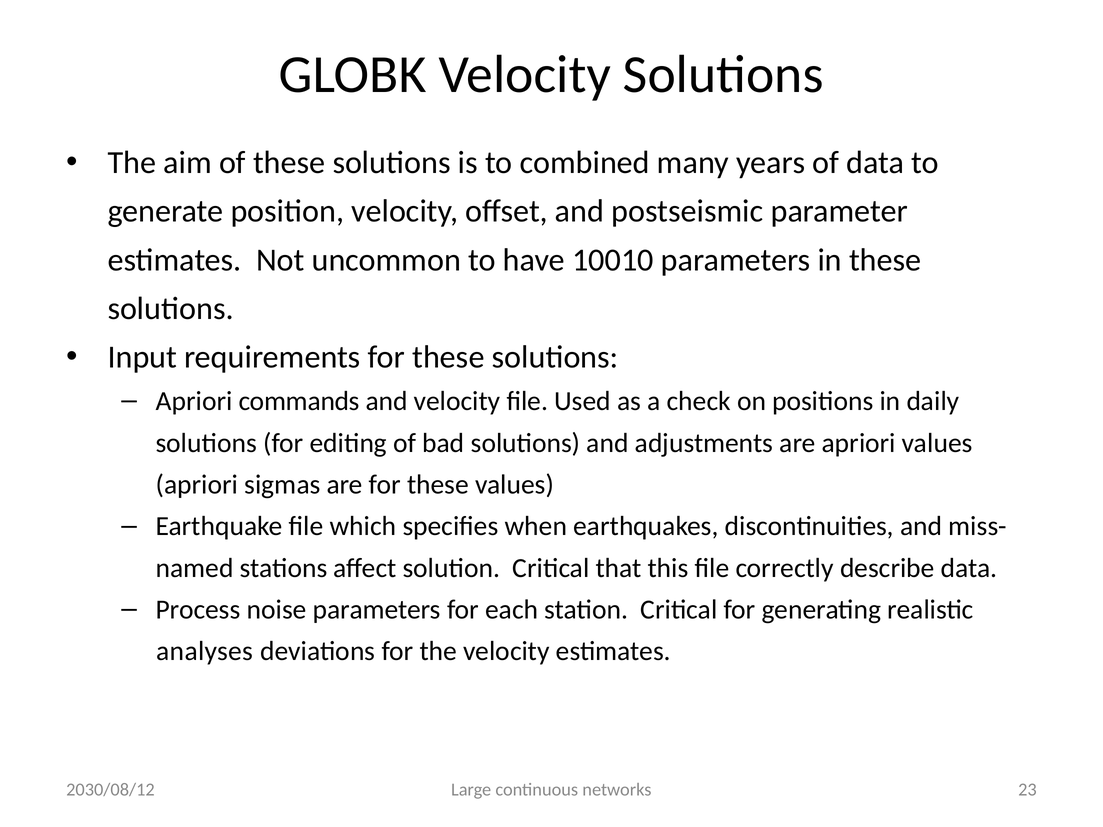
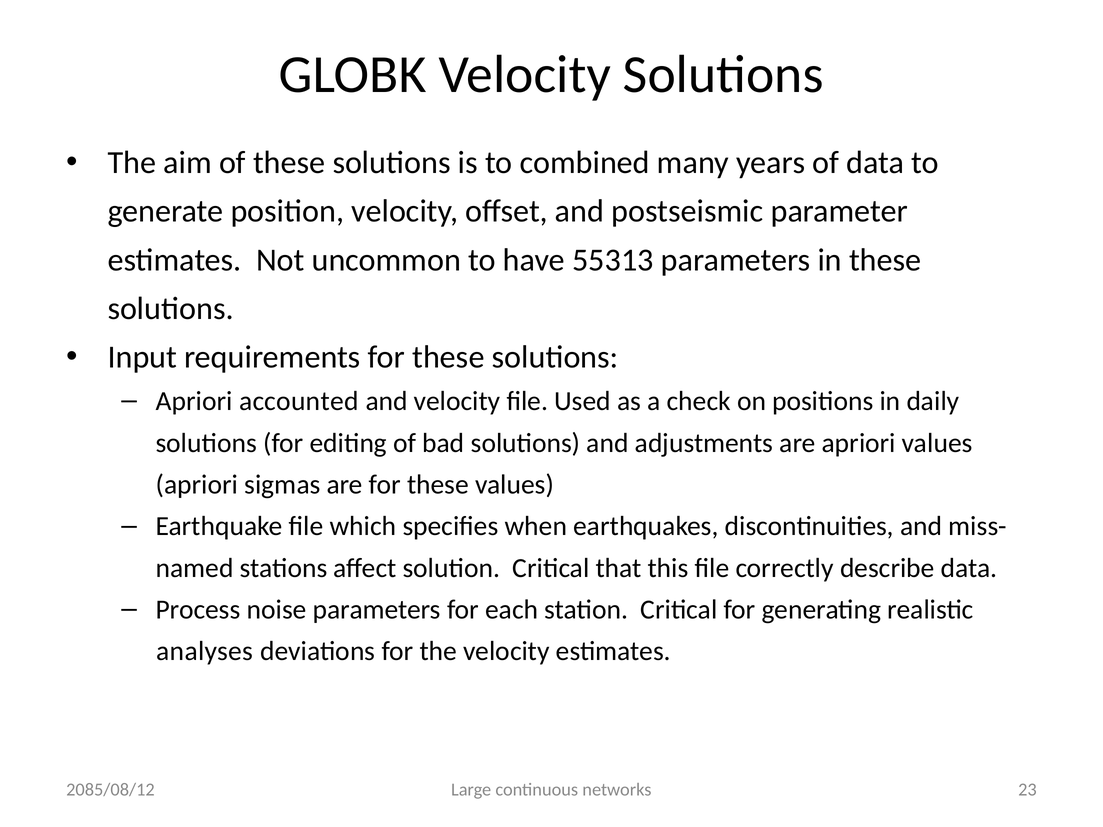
10010: 10010 -> 55313 (613, 260)
commands: commands -> accounted (299, 401)
2030/08/12: 2030/08/12 -> 2085/08/12 (110, 790)
